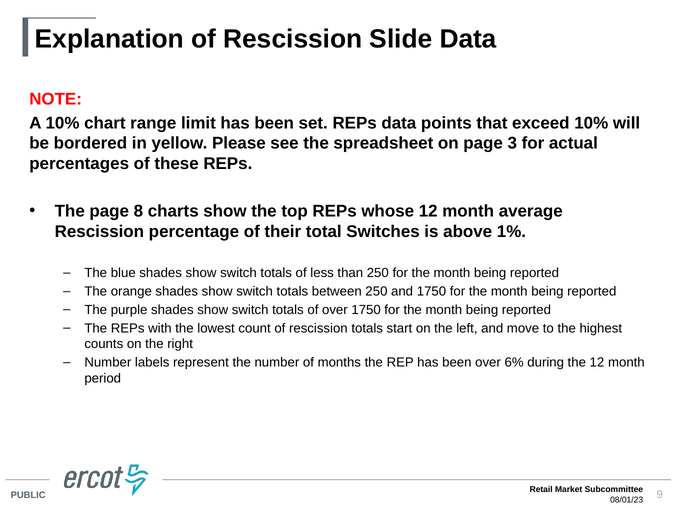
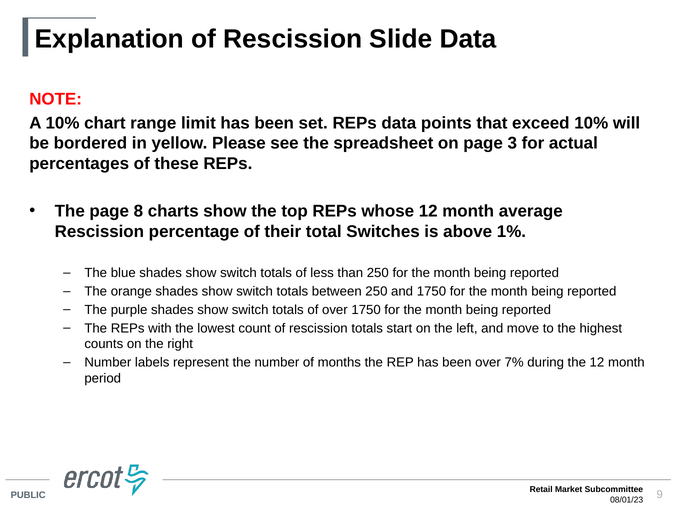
6%: 6% -> 7% (514, 363)
